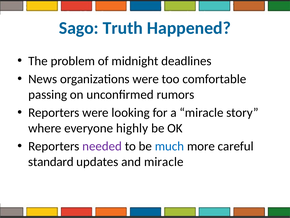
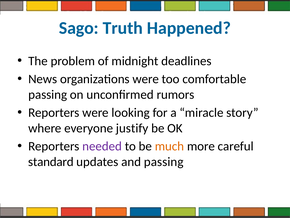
highly: highly -> justify (132, 128)
much colour: blue -> orange (169, 146)
and miracle: miracle -> passing (164, 161)
